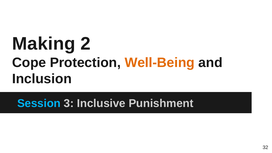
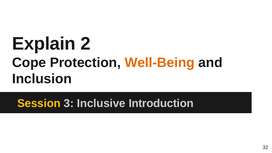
Making: Making -> Explain (44, 44)
Session colour: light blue -> yellow (39, 103)
Punishment: Punishment -> Introduction (161, 103)
